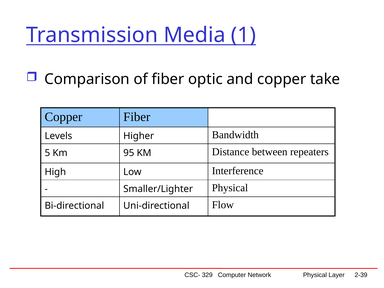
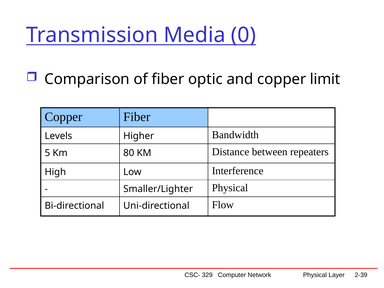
1: 1 -> 0 (243, 35)
take: take -> limit (325, 79)
95: 95 -> 80 (129, 153)
